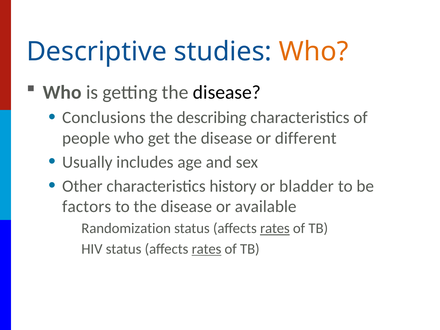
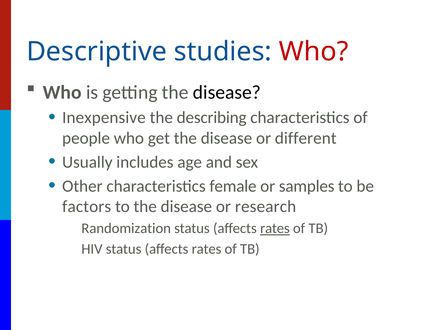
Who colour: orange -> red (314, 52)
Conclusions: Conclusions -> Inexpensive (104, 118)
history: history -> female (233, 186)
bladder: bladder -> samples (307, 186)
available: available -> research (266, 207)
rates underline: present -> none (207, 249)
